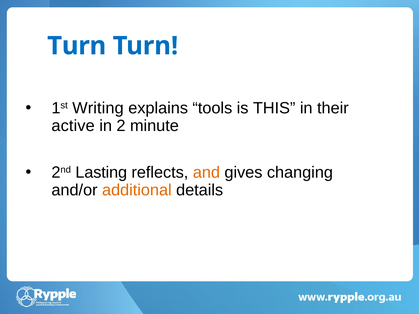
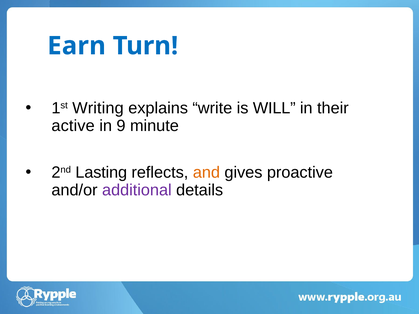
Turn: Turn -> Earn (77, 46)
tools: tools -> write (212, 108)
THIS: THIS -> WILL (274, 108)
2: 2 -> 9 (121, 126)
changing: changing -> proactive (300, 173)
additional colour: orange -> purple (137, 190)
